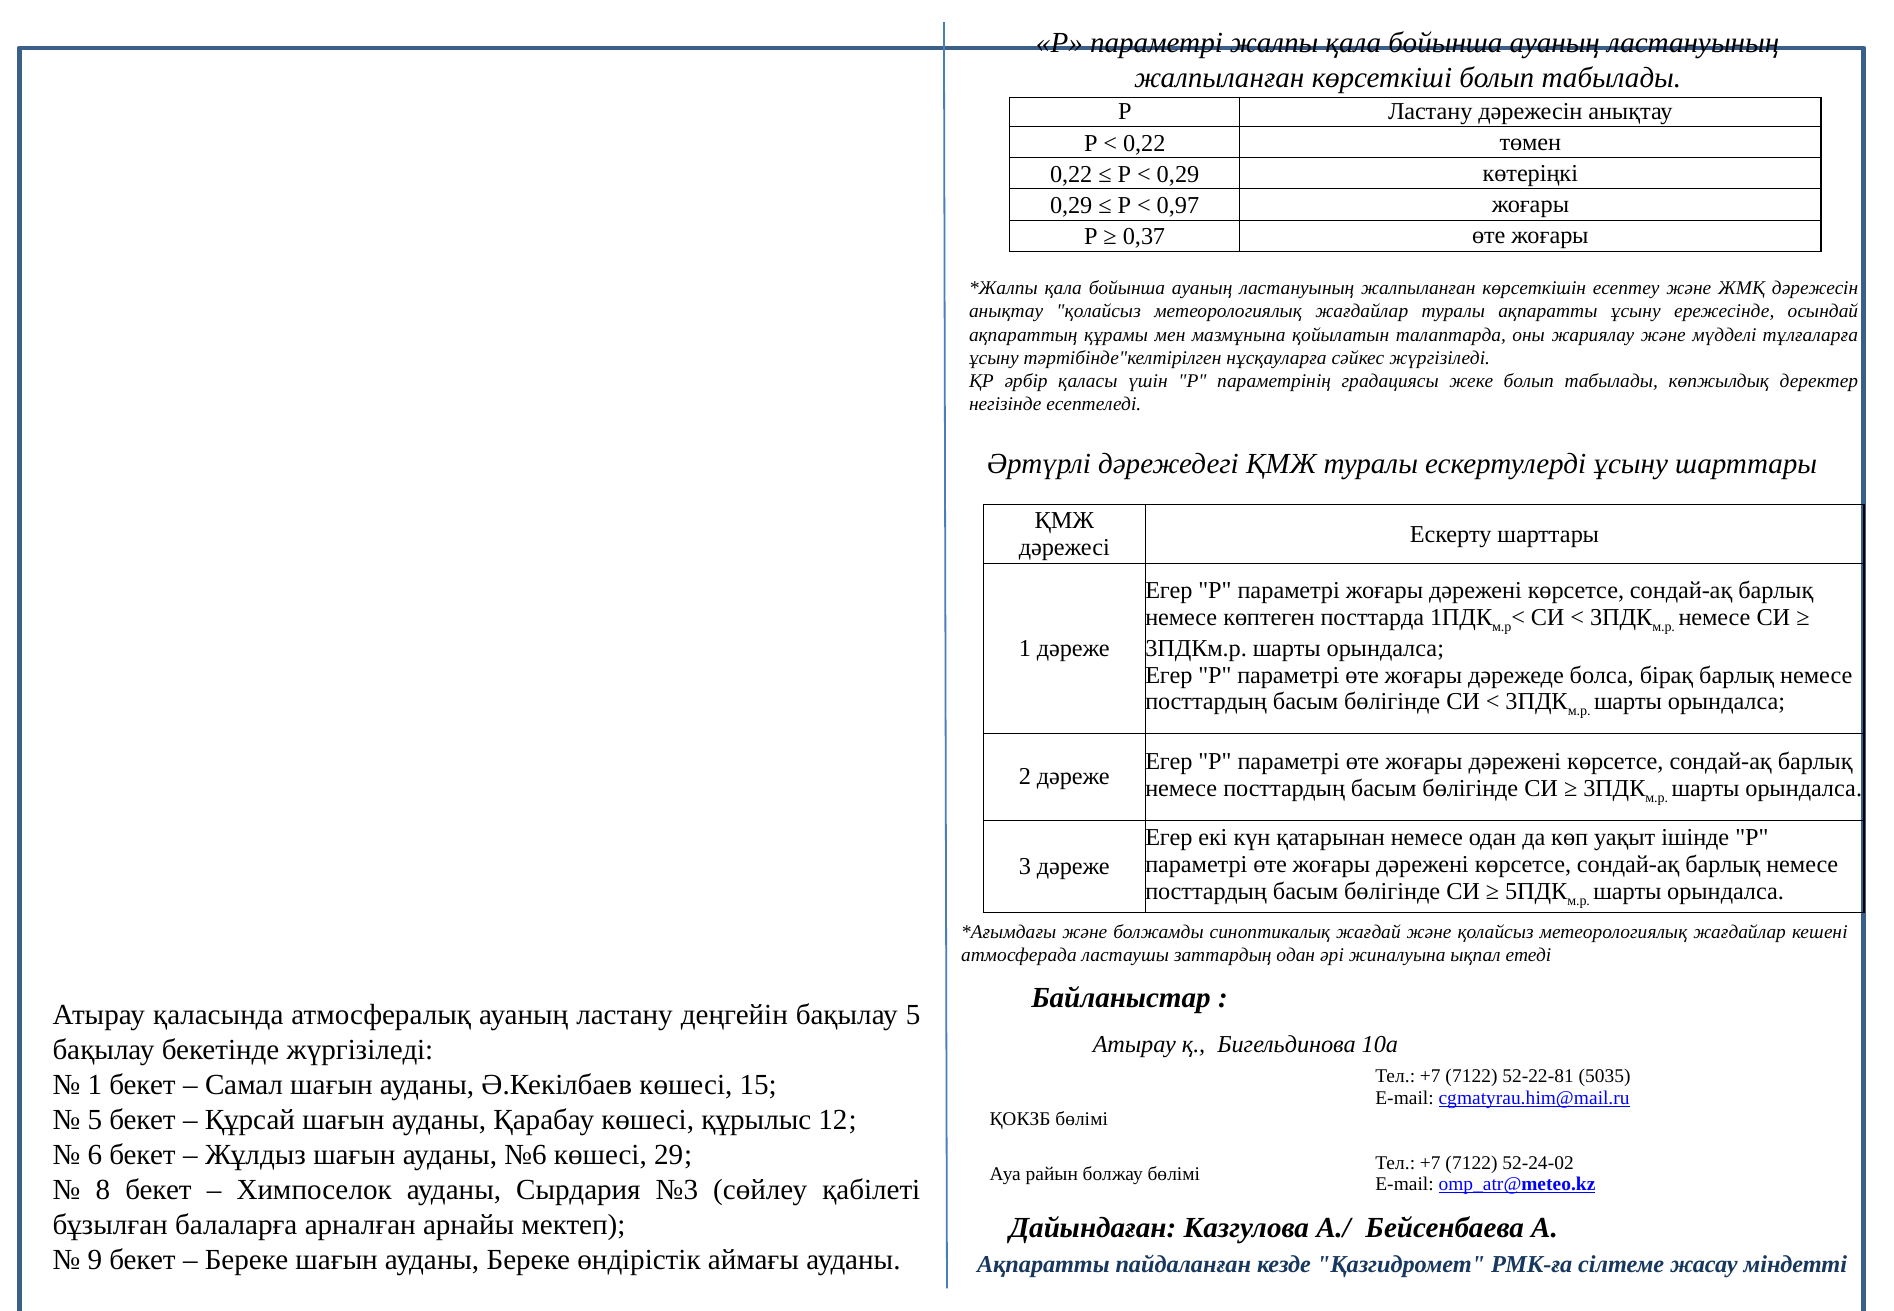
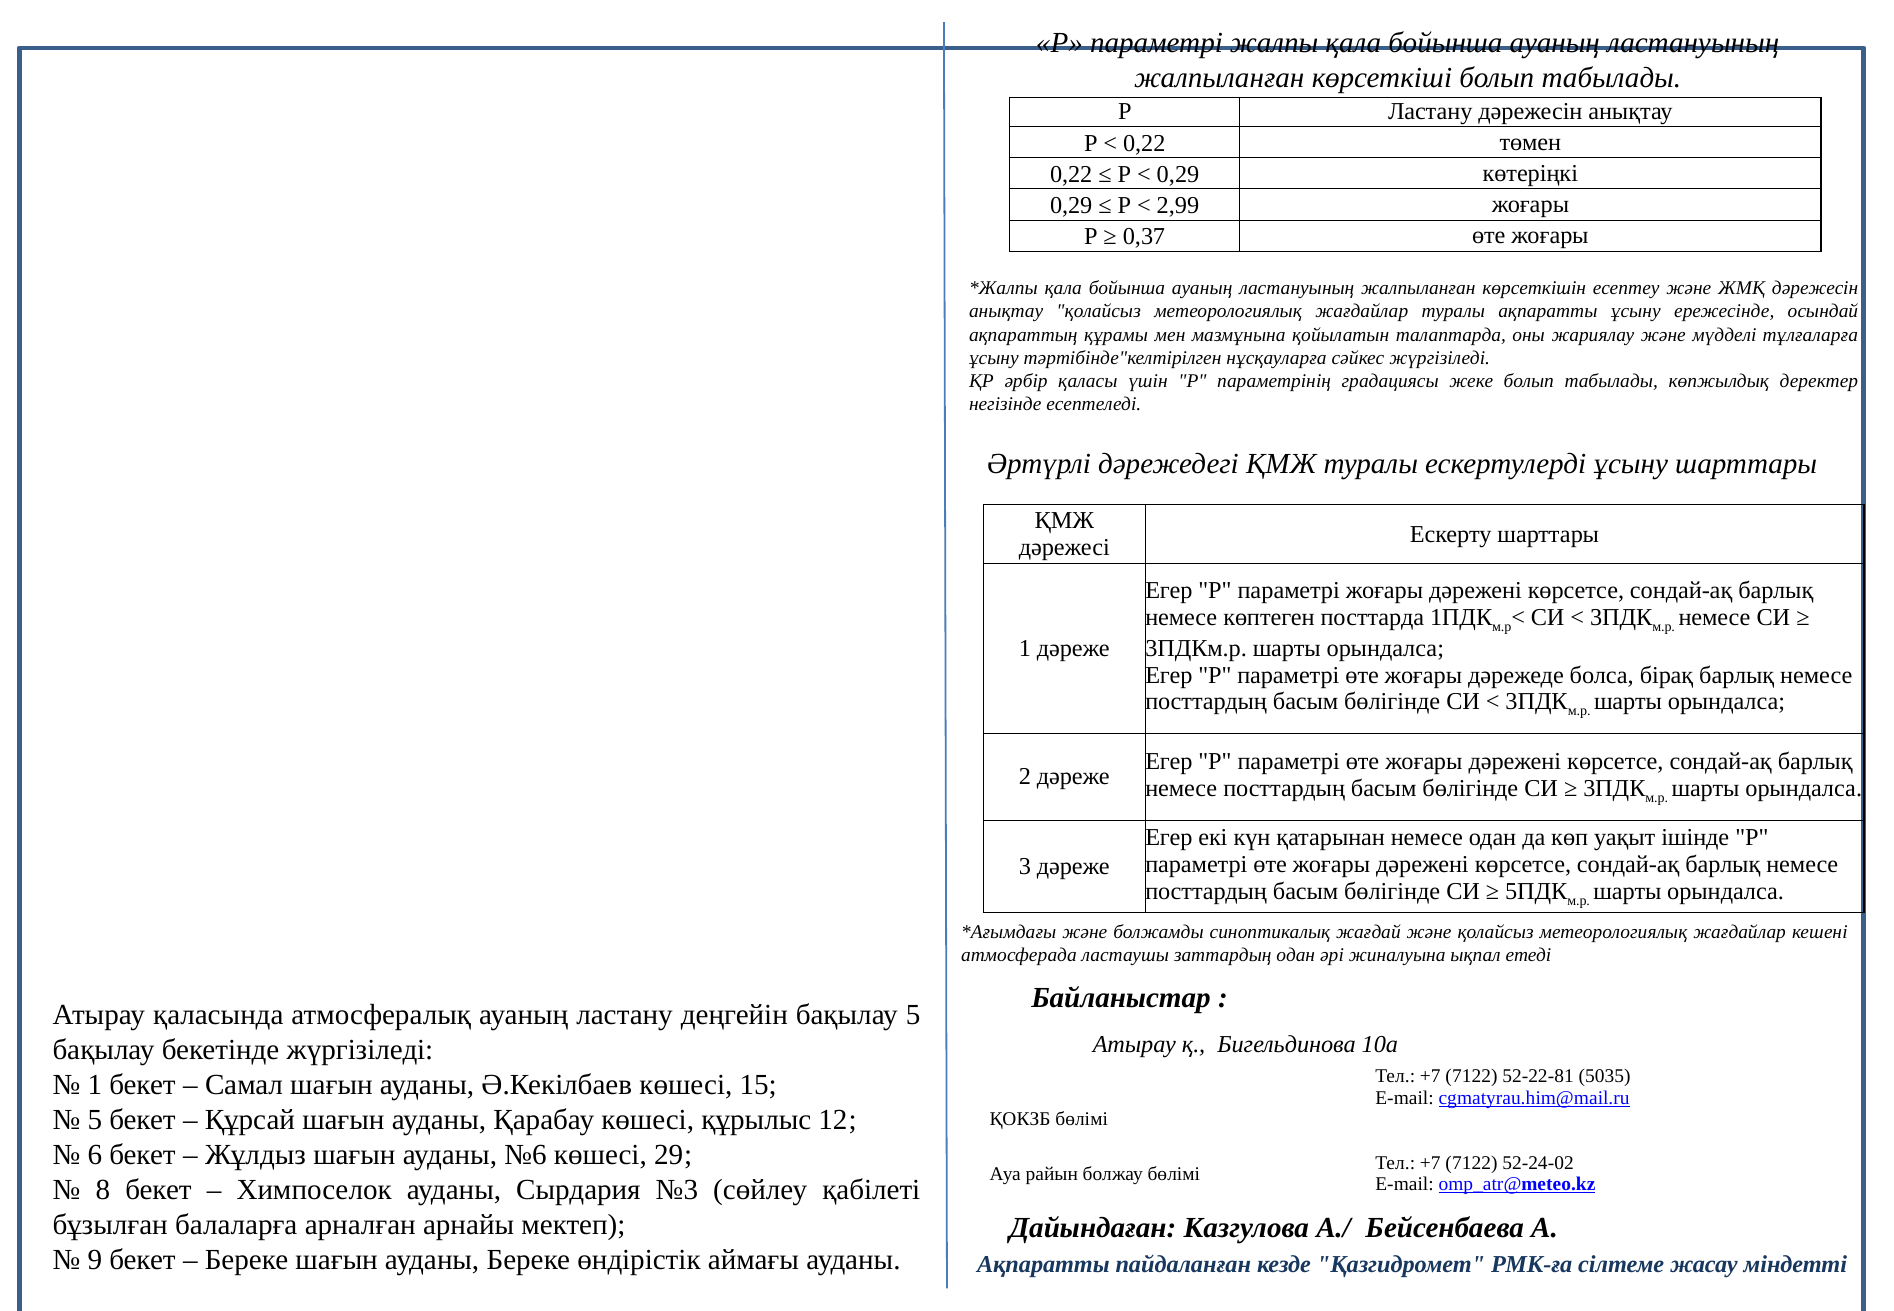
0,97: 0,97 -> 2,99 (1178, 206)
